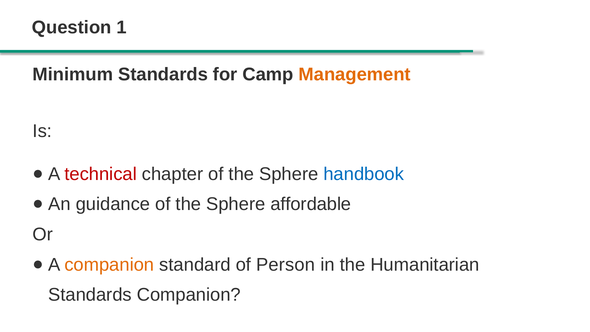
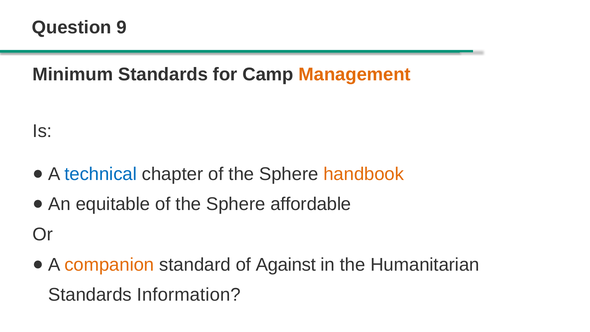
1: 1 -> 9 (122, 27)
technical colour: red -> blue (101, 174)
handbook colour: blue -> orange (364, 174)
guidance: guidance -> equitable (113, 204)
Person: Person -> Against (286, 265)
Standards Companion: Companion -> Information (189, 295)
